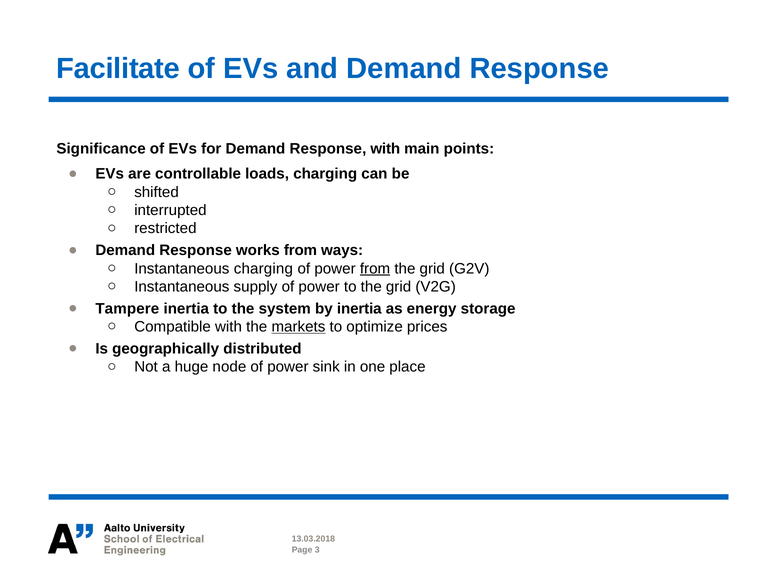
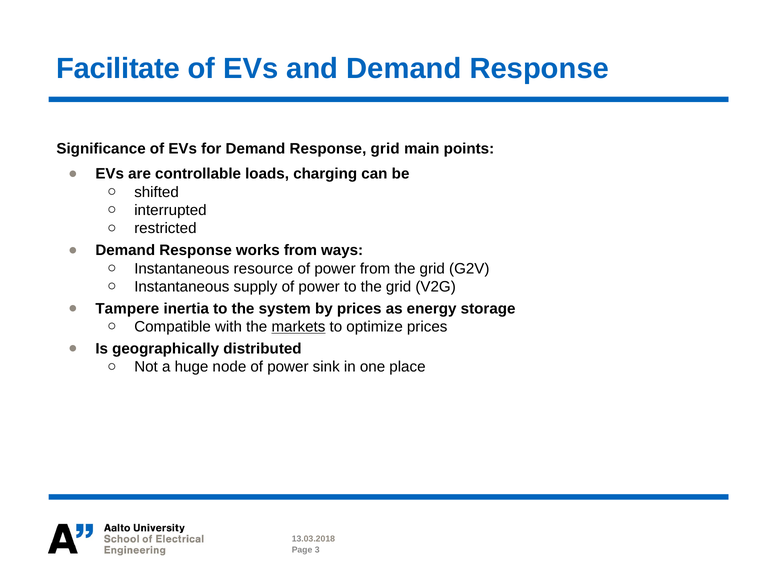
Response with: with -> grid (385, 149)
Instantaneous charging: charging -> resource (263, 269)
from underline: present -> none (375, 269)
by inertia: inertia -> prices (359, 309)
